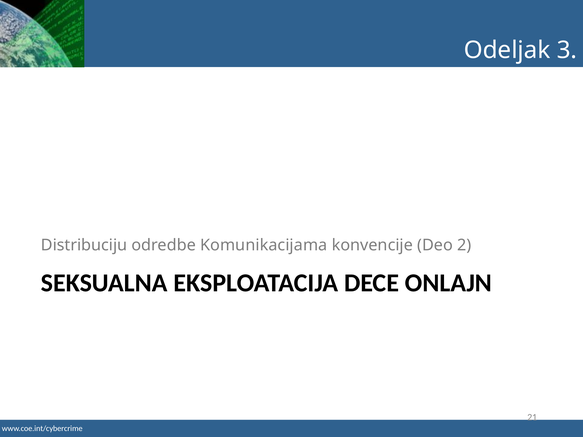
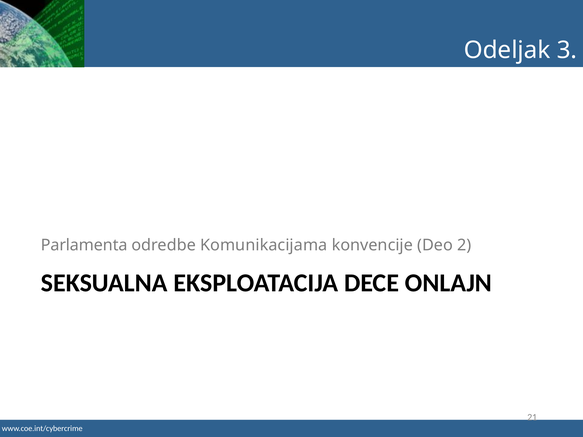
Distribuciju: Distribuciju -> Parlamenta (84, 245)
